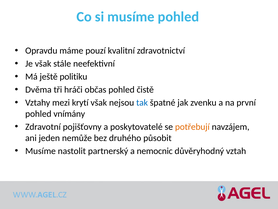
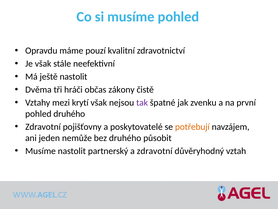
ještě politiku: politiku -> nastolit (73, 76)
občas pohled: pohled -> zákony (121, 89)
tak colour: blue -> purple (142, 102)
pohled vnímány: vnímány -> druhého (69, 114)
a nemocnic: nemocnic -> zdravotní (155, 151)
